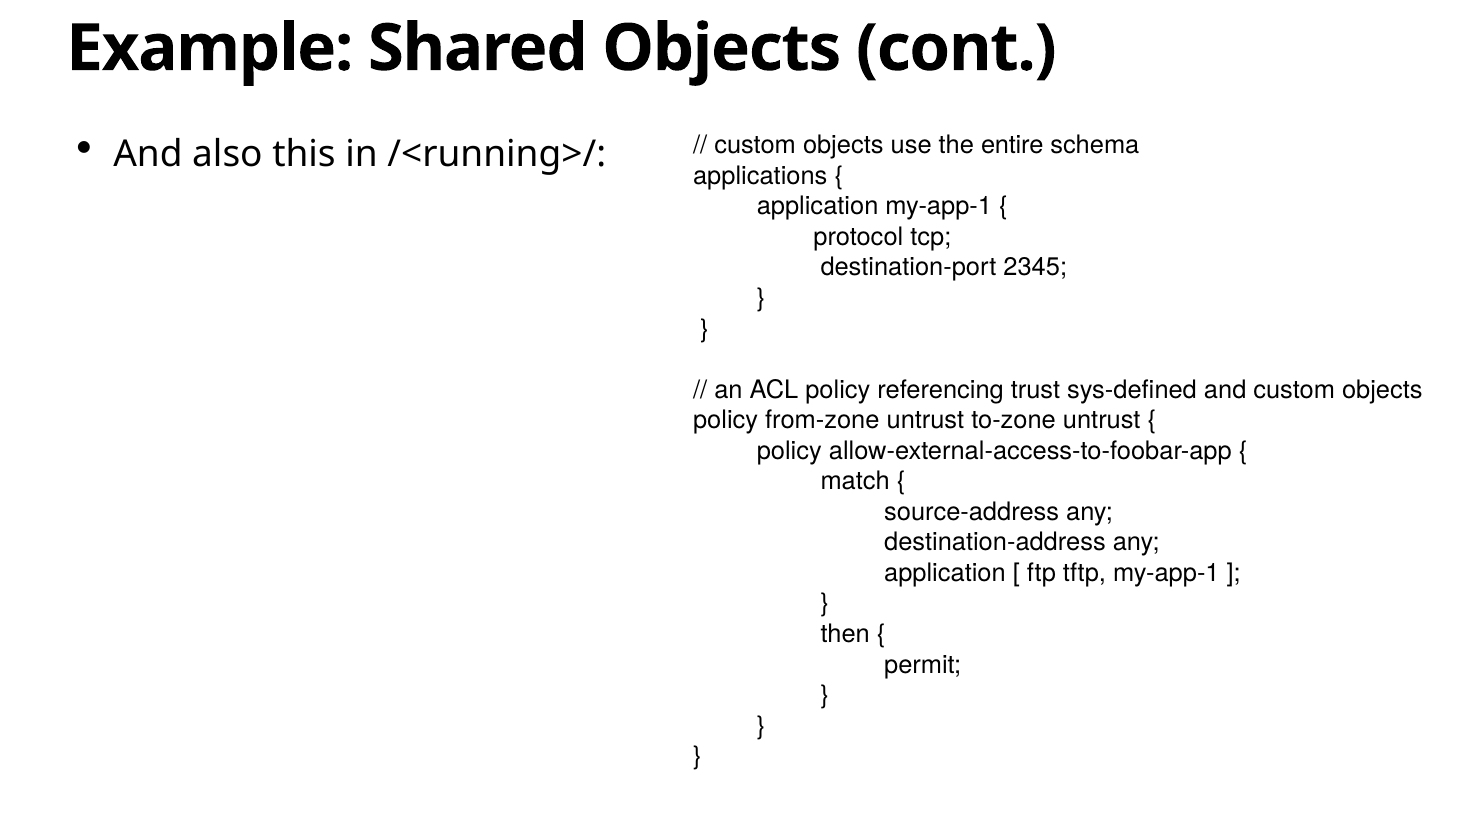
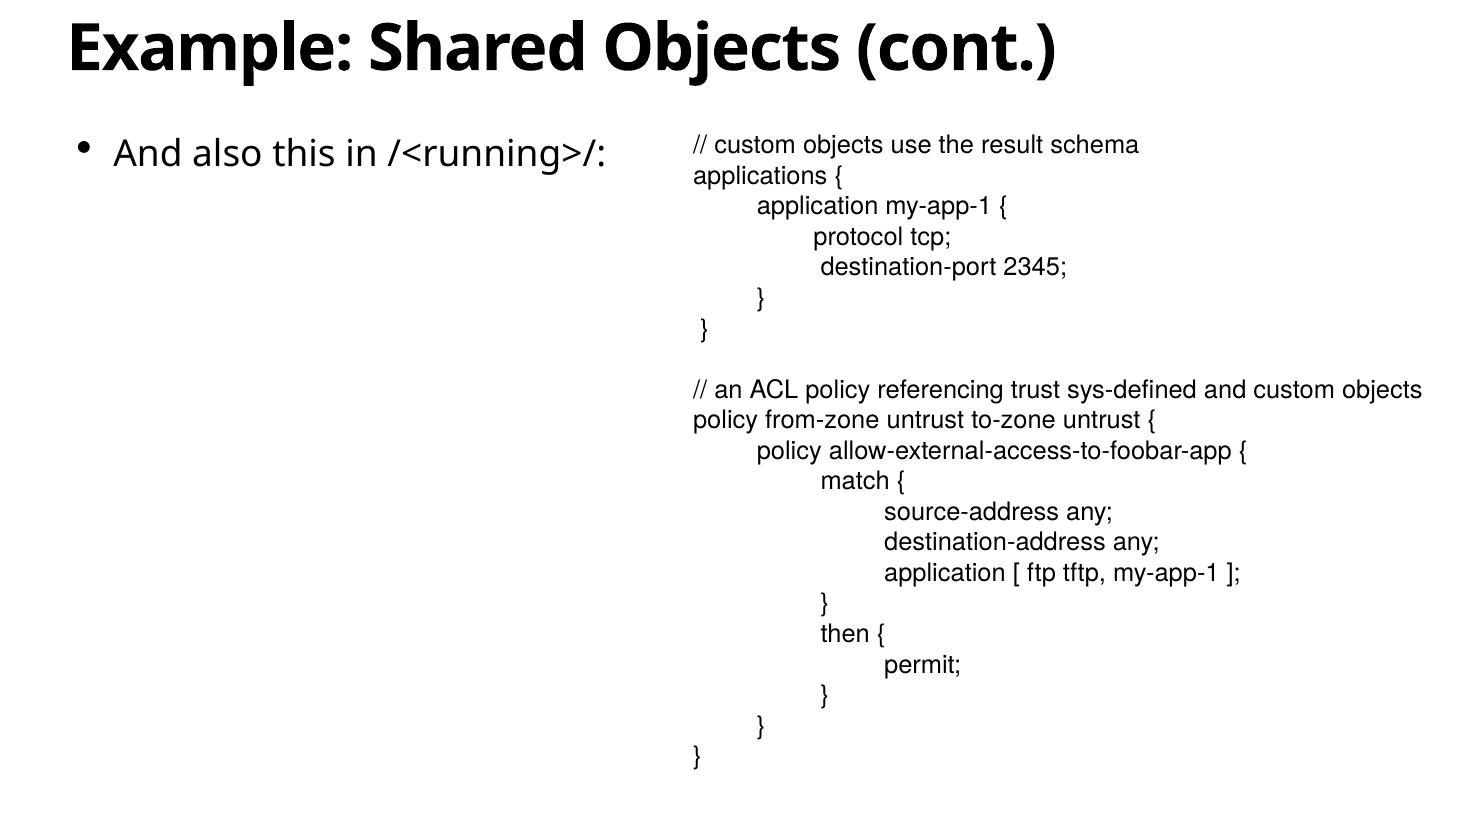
entire: entire -> result (1012, 145)
